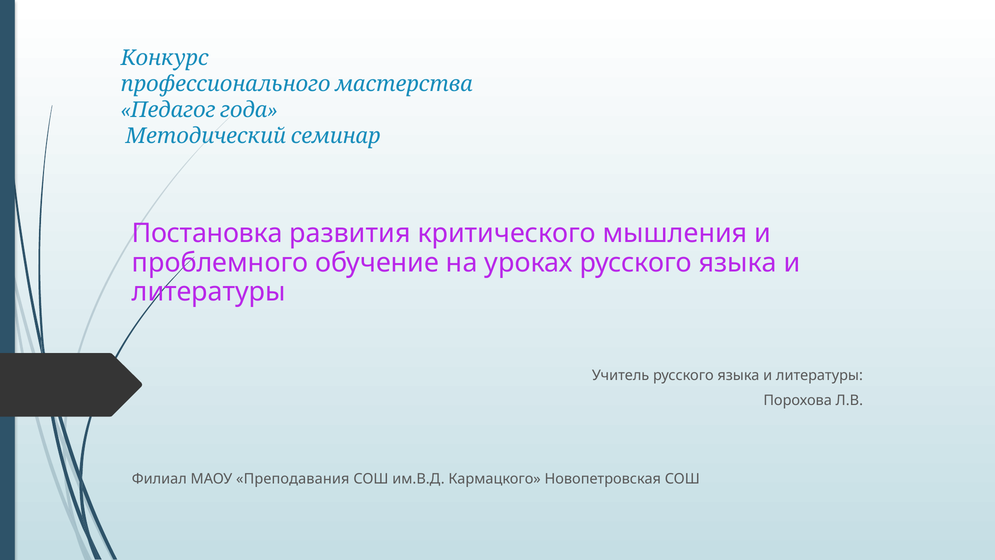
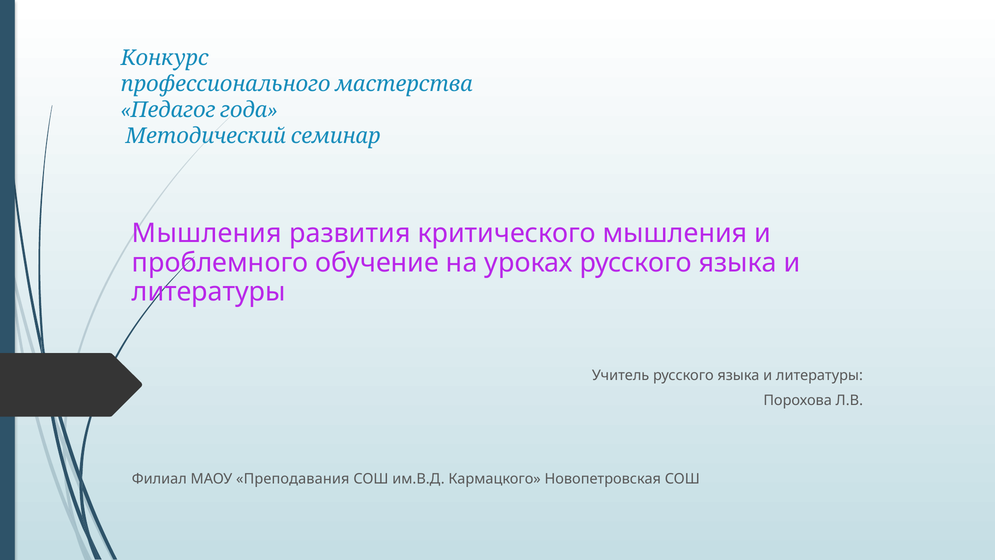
Постановка: Постановка -> Мышления (207, 233)
